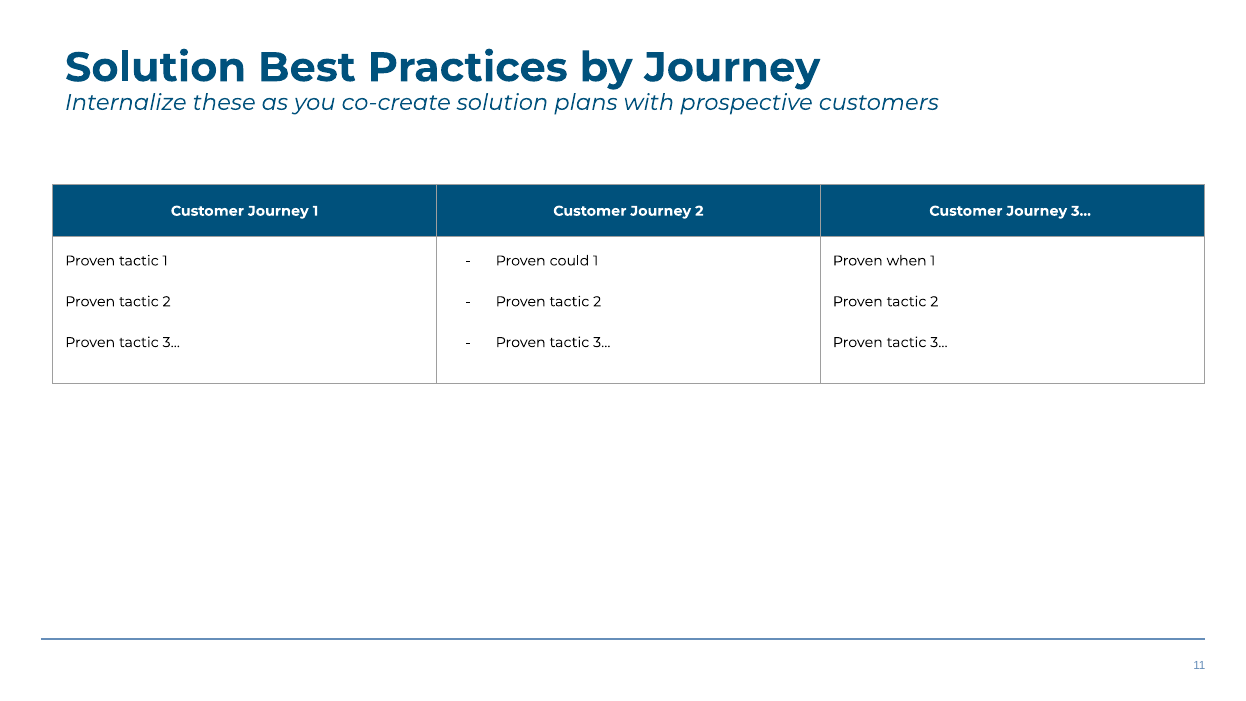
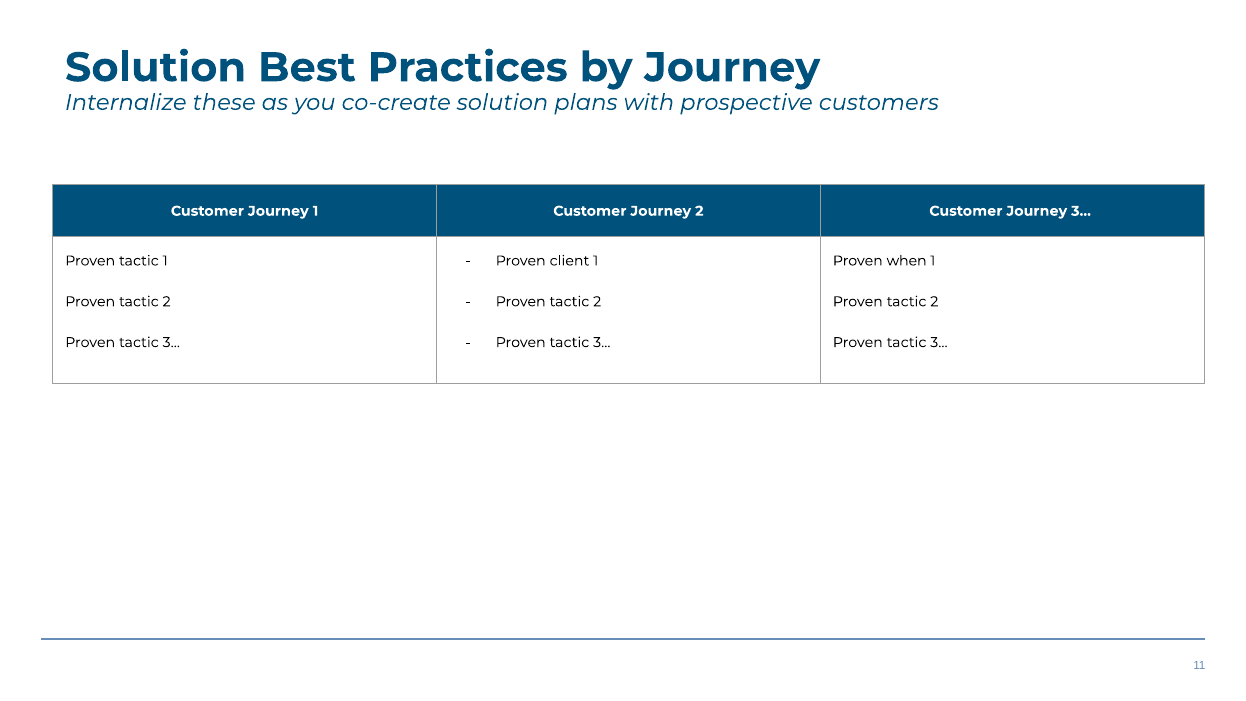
could: could -> client (569, 261)
